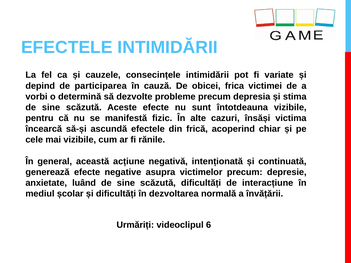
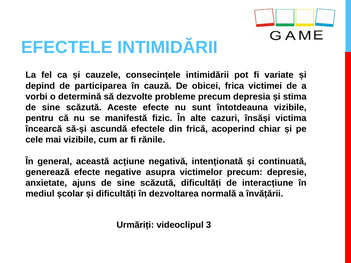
luând: luând -> ajuns (84, 183)
6: 6 -> 3 (209, 225)
